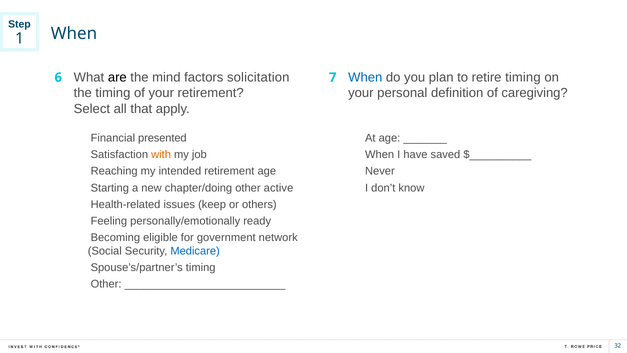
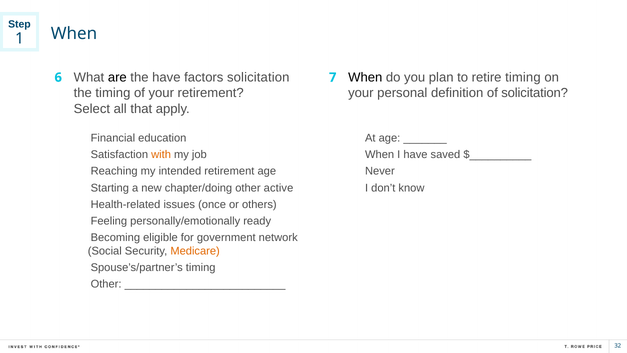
the mind: mind -> have (166, 77)
When colour: blue -> black (365, 77)
of caregiving: caregiving -> solicitation (535, 93)
presented: presented -> education (162, 138)
keep: keep -> once (212, 204)
Medicare colour: blue -> orange (195, 251)
